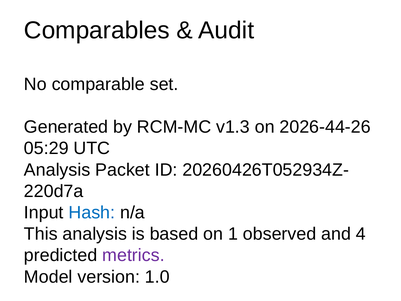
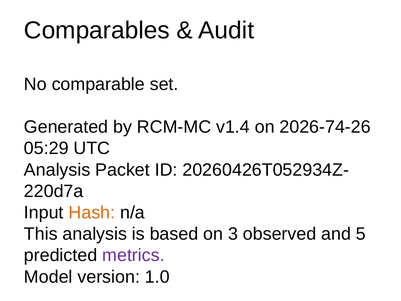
v1.3: v1.3 -> v1.4 (233, 127)
2026-44-26: 2026-44-26 -> 2026-74-26 (325, 127)
Hash colour: blue -> orange (92, 212)
1: 1 -> 3 (233, 234)
4: 4 -> 5 (361, 234)
